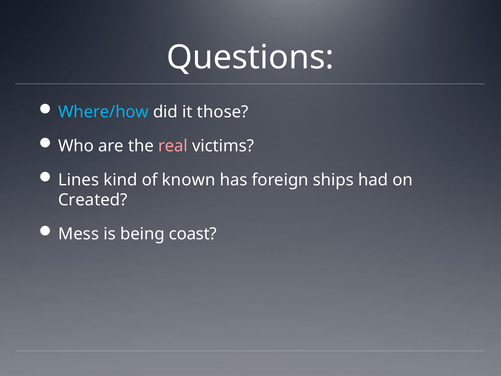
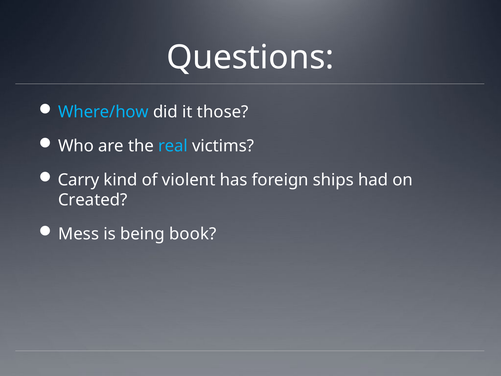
real colour: pink -> light blue (173, 146)
Lines: Lines -> Carry (79, 180)
known: known -> violent (189, 180)
coast: coast -> book (193, 234)
